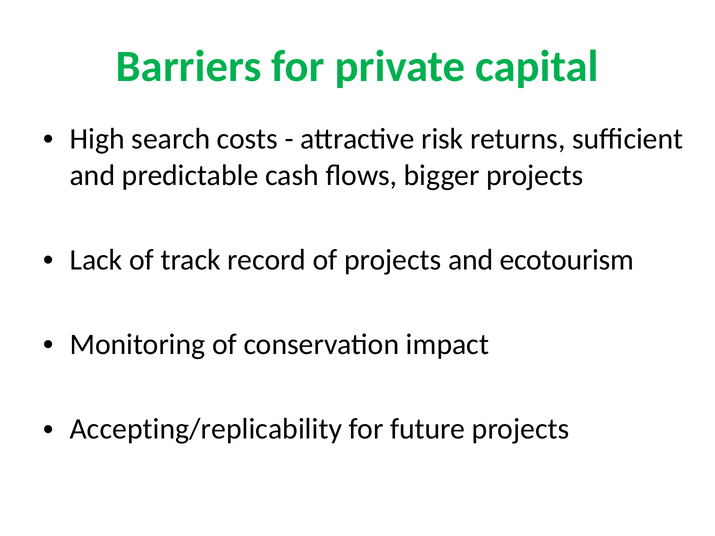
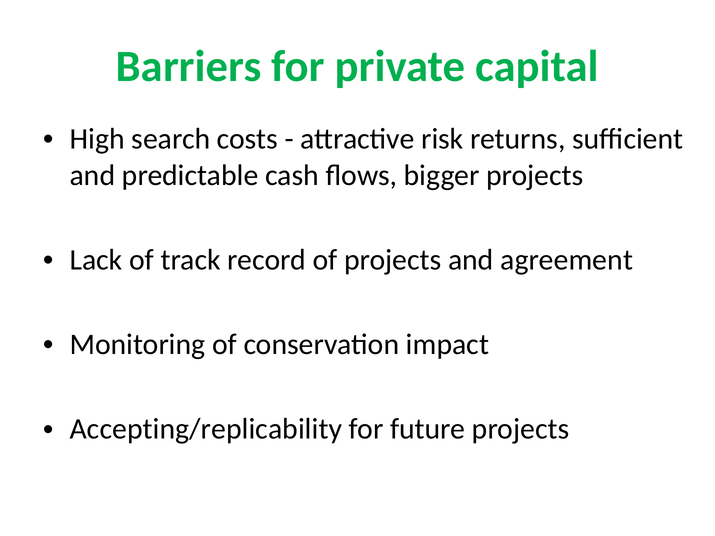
ecotourism: ecotourism -> agreement (567, 260)
